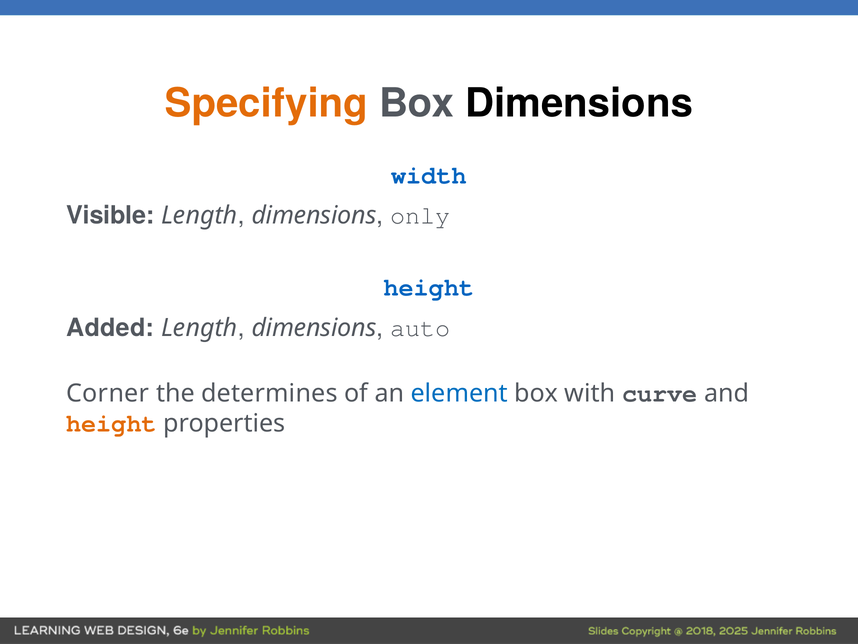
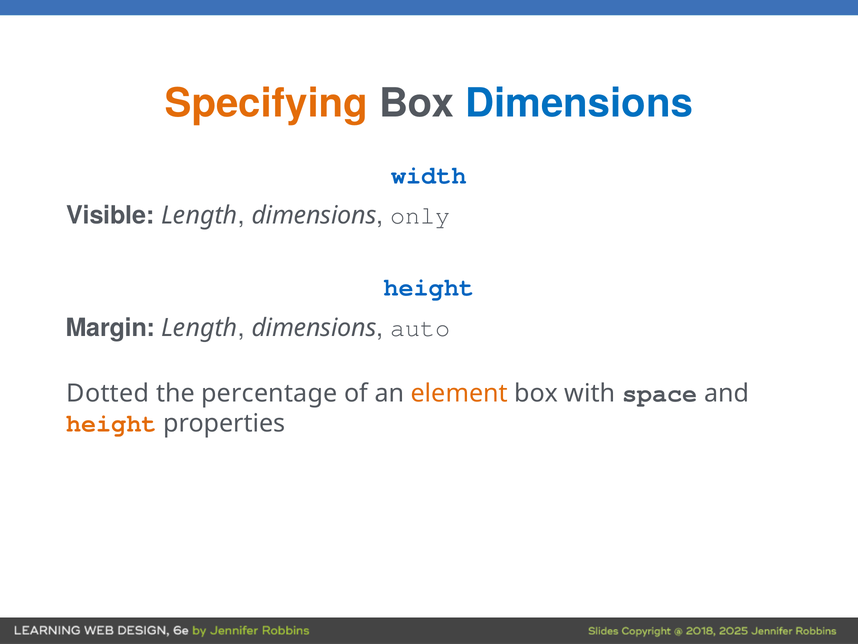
Dimensions colour: black -> blue (579, 103)
Added: Added -> Margin (110, 328)
Corner: Corner -> Dotted (108, 393)
determines: determines -> percentage (269, 393)
element colour: blue -> orange (459, 393)
curve: curve -> space (660, 393)
